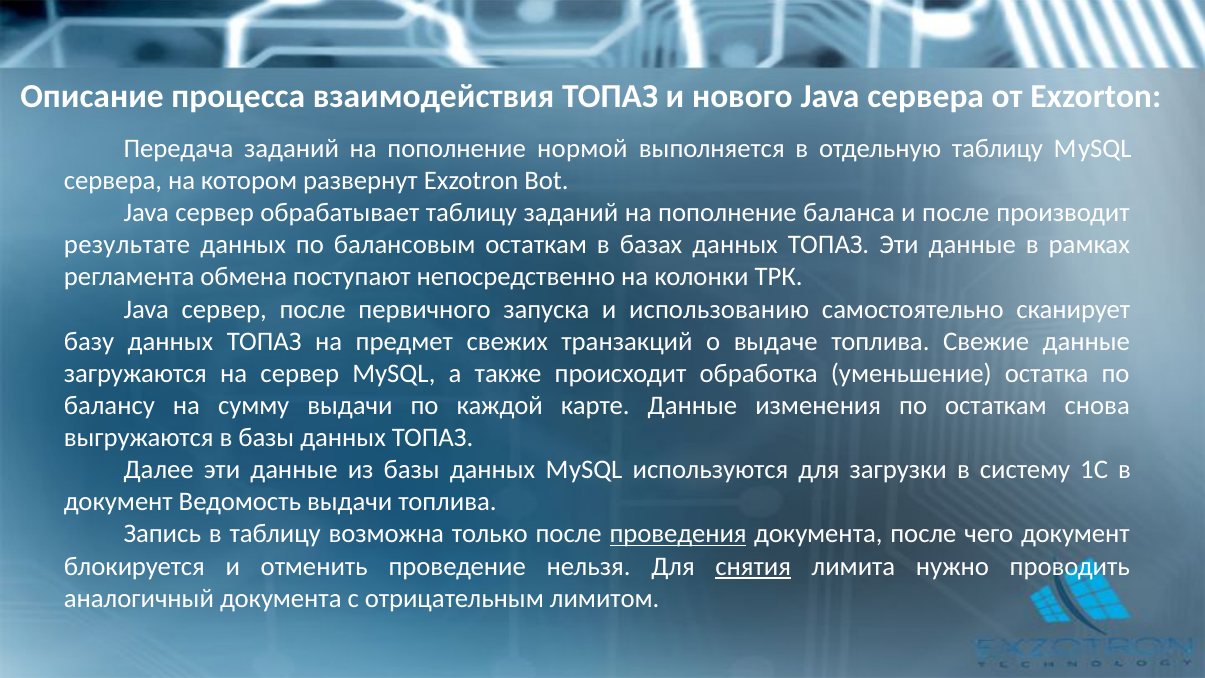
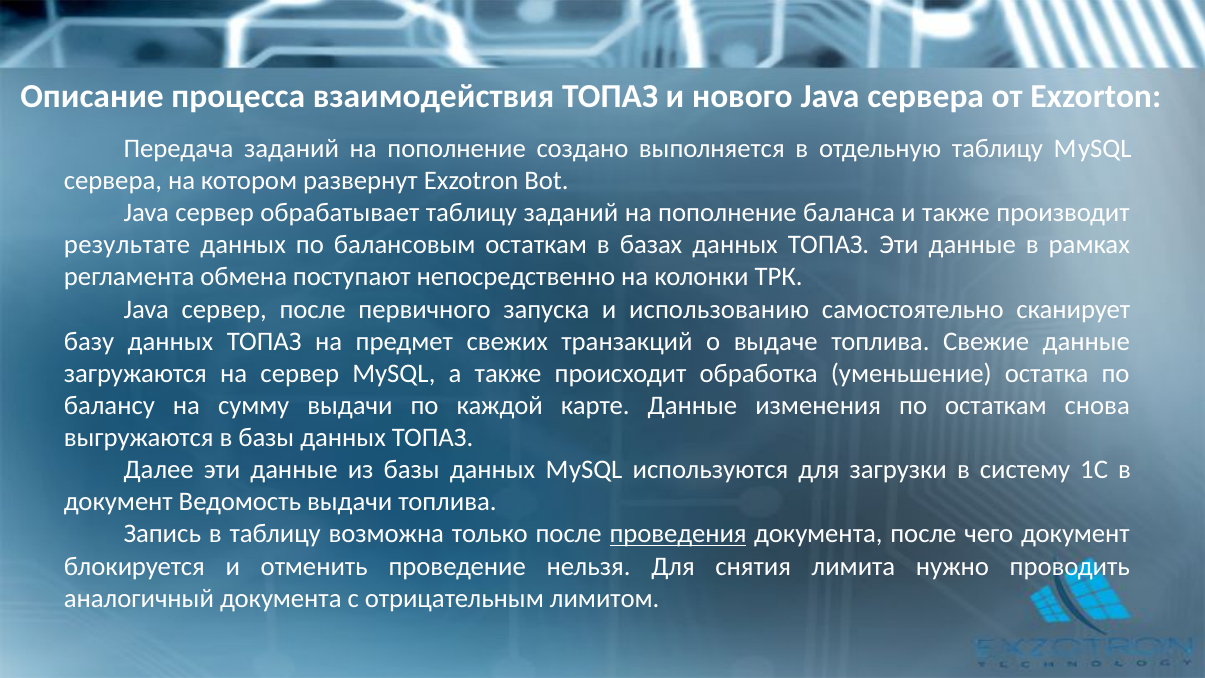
нормой: нормой -> создано (583, 149)
и после: после -> также (956, 213)
снятия underline: present -> none (753, 566)
